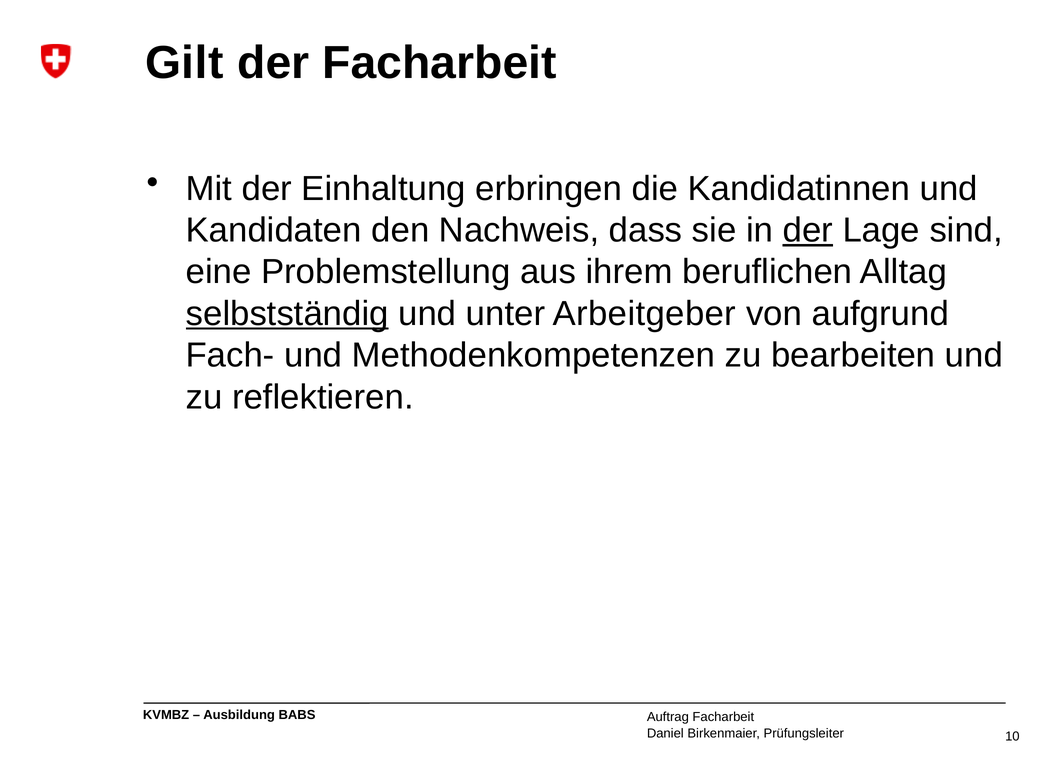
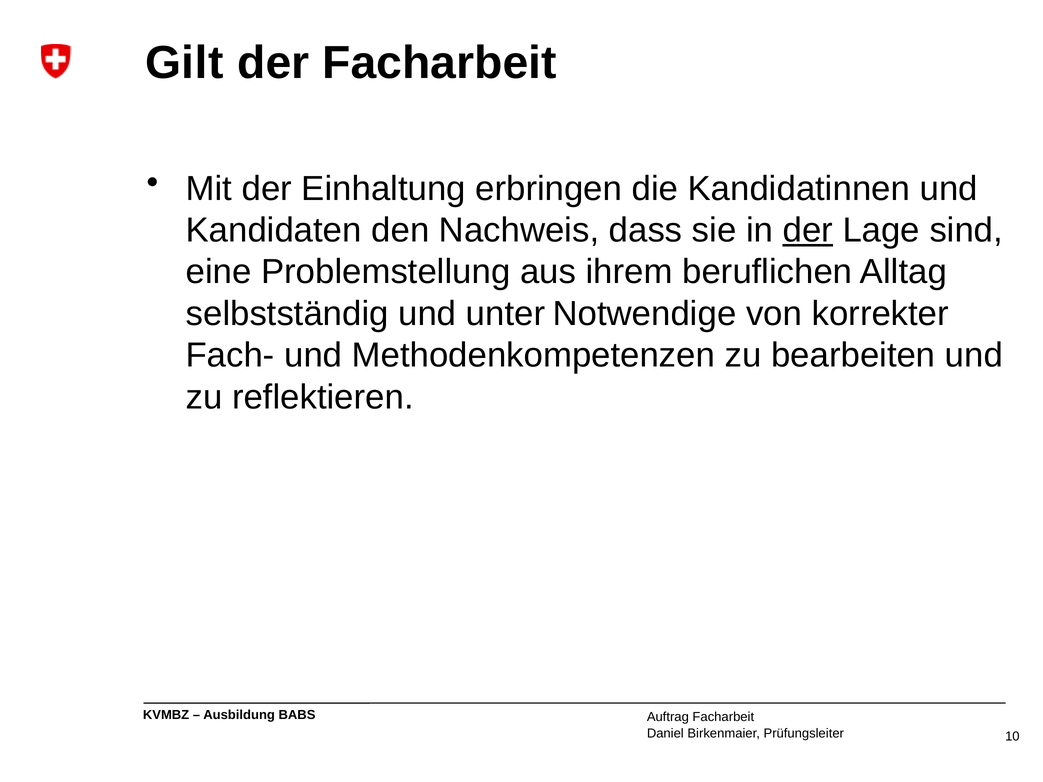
selbstständig underline: present -> none (287, 314)
Arbeitgeber: Arbeitgeber -> Notwendige (645, 314)
aufgrund: aufgrund -> korrekter (880, 314)
